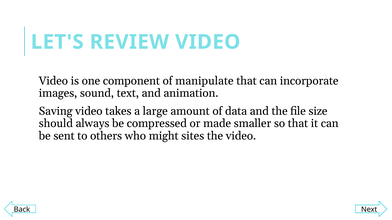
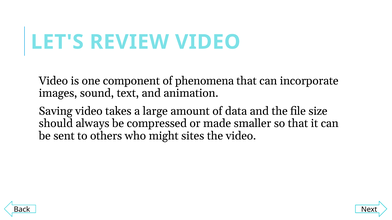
manipulate: manipulate -> phenomena (205, 81)
